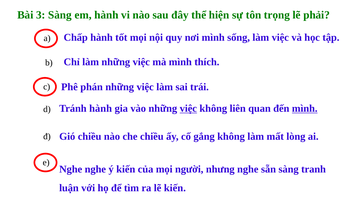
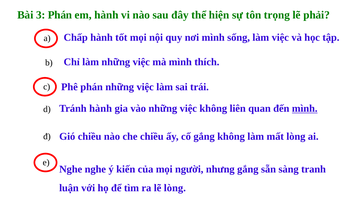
3 Sàng: Sàng -> Phán (60, 15)
việc underline: present -> none (188, 108)
nhưng nghe: nghe -> gắng (248, 169)
lẽ kiến: kiến -> lòng (175, 188)
